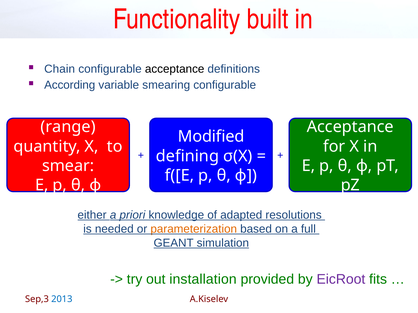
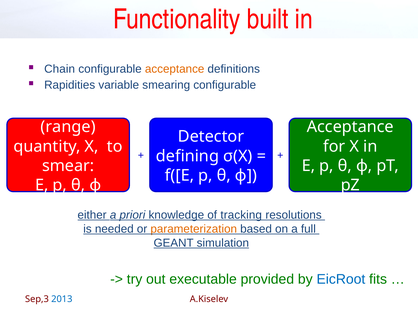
acceptance colour: black -> orange (175, 69)
According: According -> Rapidities (70, 85)
Modified: Modified -> Detector (211, 137)
adapted: adapted -> tracking (241, 215)
installation: installation -> executable (203, 280)
EicRoot colour: purple -> blue (341, 280)
